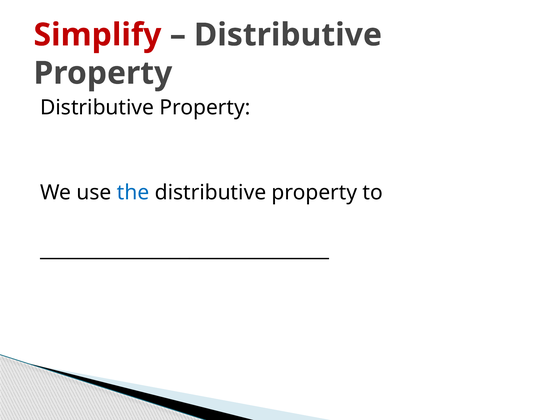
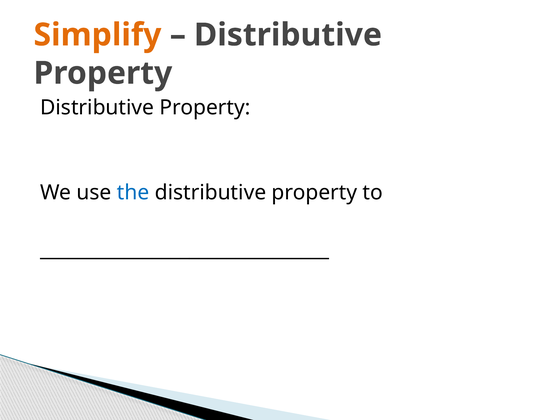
Simplify colour: red -> orange (97, 35)
